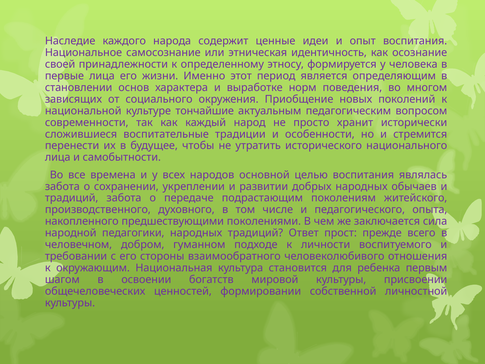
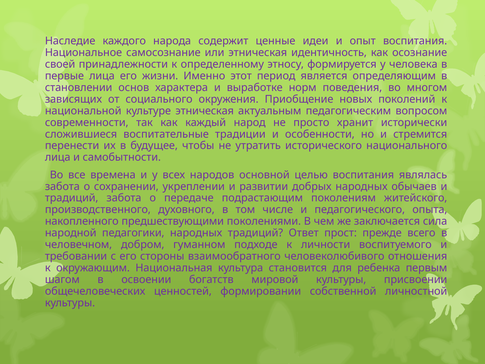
культуре тончайшие: тончайшие -> этническая (205, 111)
